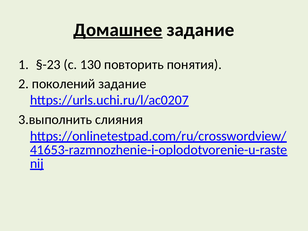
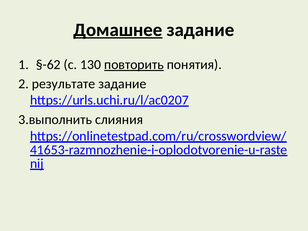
§-23: §-23 -> §-62 (48, 65)
повторить underline: none -> present (134, 65)
поколений: поколений -> результате (64, 84)
